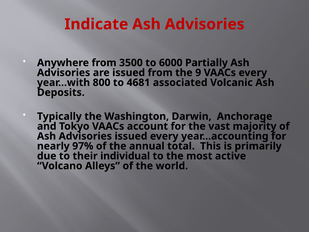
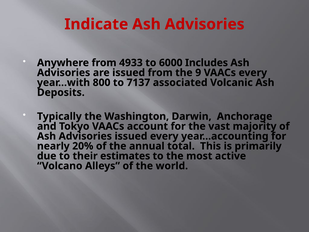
3500: 3500 -> 4933 (131, 63)
Partially: Partially -> Includes (207, 63)
4681: 4681 -> 7137 (138, 82)
97%: 97% -> 20% (83, 146)
individual: individual -> estimates (125, 156)
